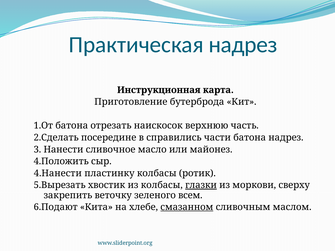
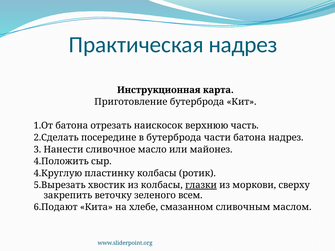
в справились: справились -> бутерброда (174, 138)
4.Нанести: 4.Нанести -> 4.Круглую (58, 173)
смазанном underline: present -> none (187, 207)
